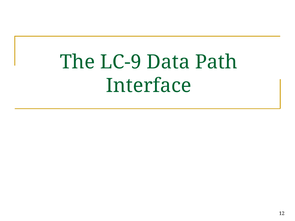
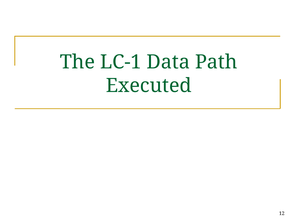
LC-9: LC-9 -> LC-1 (121, 62)
Interface: Interface -> Executed (149, 86)
